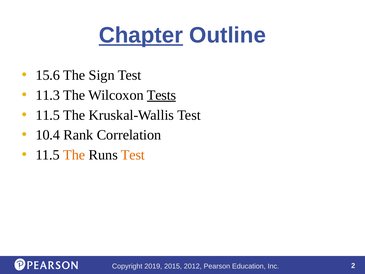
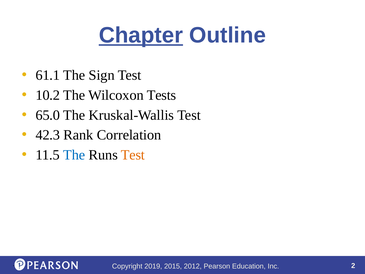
15.6: 15.6 -> 61.1 (48, 75)
11.3: 11.3 -> 10.2 (48, 95)
Tests underline: present -> none (161, 95)
11.5: 11.5 -> 65.0 (48, 115)
10.4: 10.4 -> 42.3 (48, 135)
The colour: orange -> blue (74, 155)
